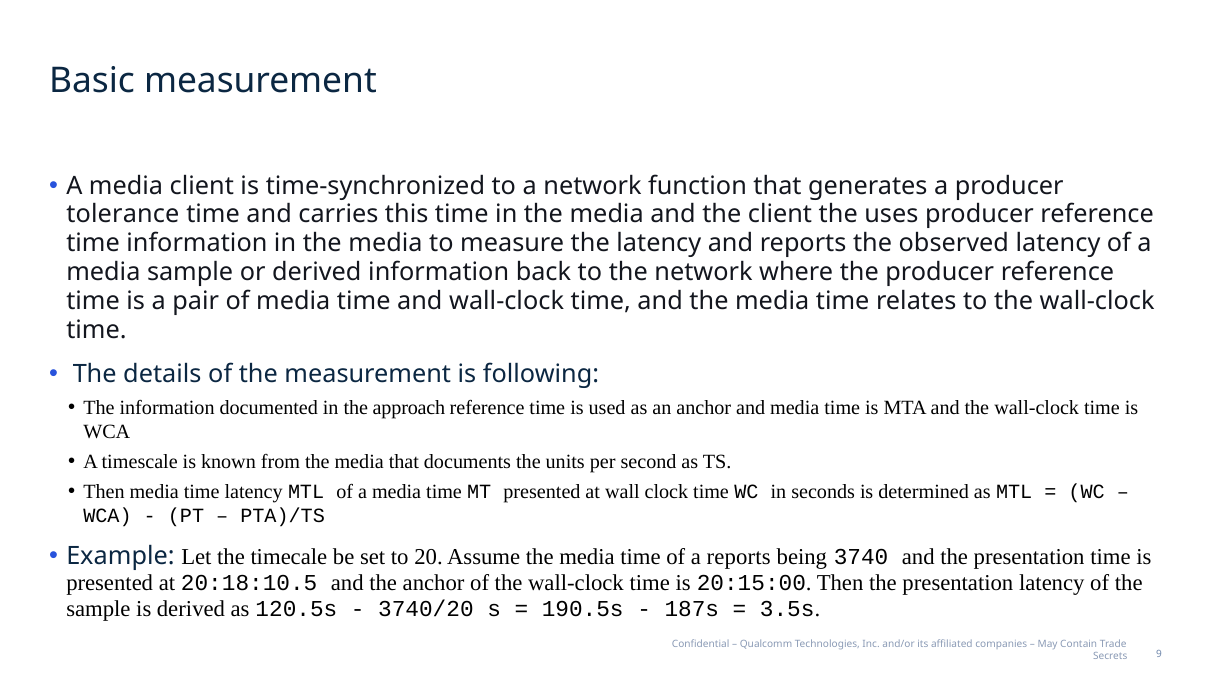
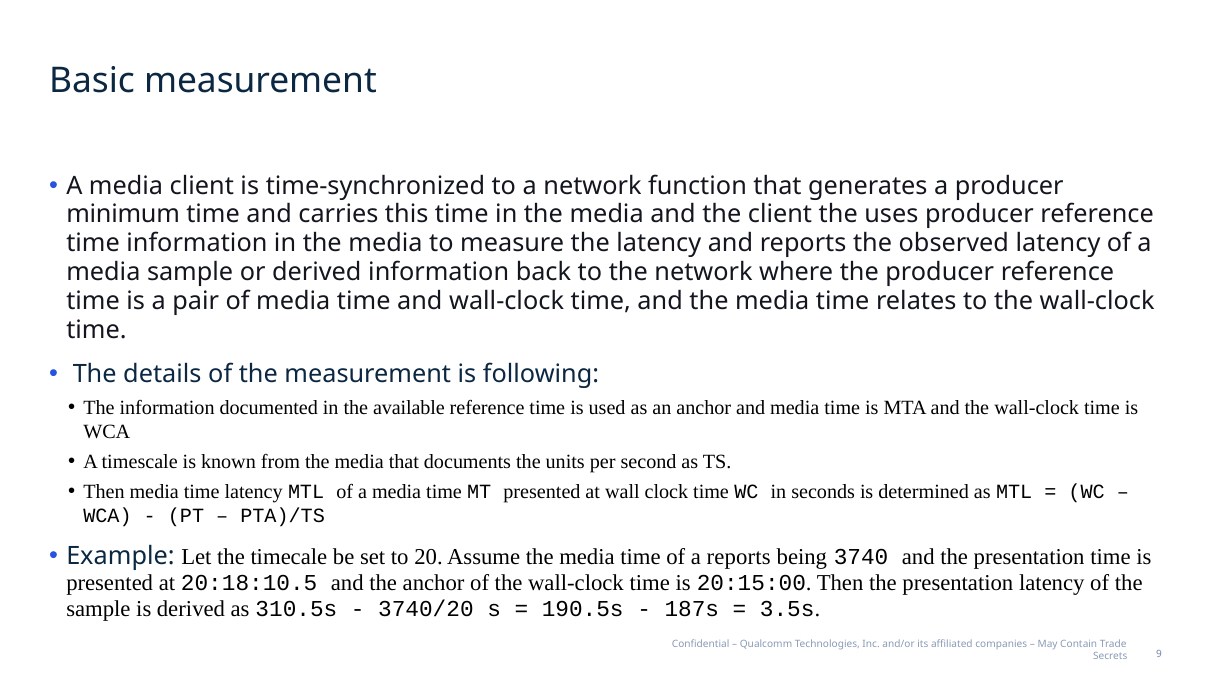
tolerance: tolerance -> minimum (123, 214)
approach: approach -> available (409, 408)
120.5s: 120.5s -> 310.5s (296, 609)
